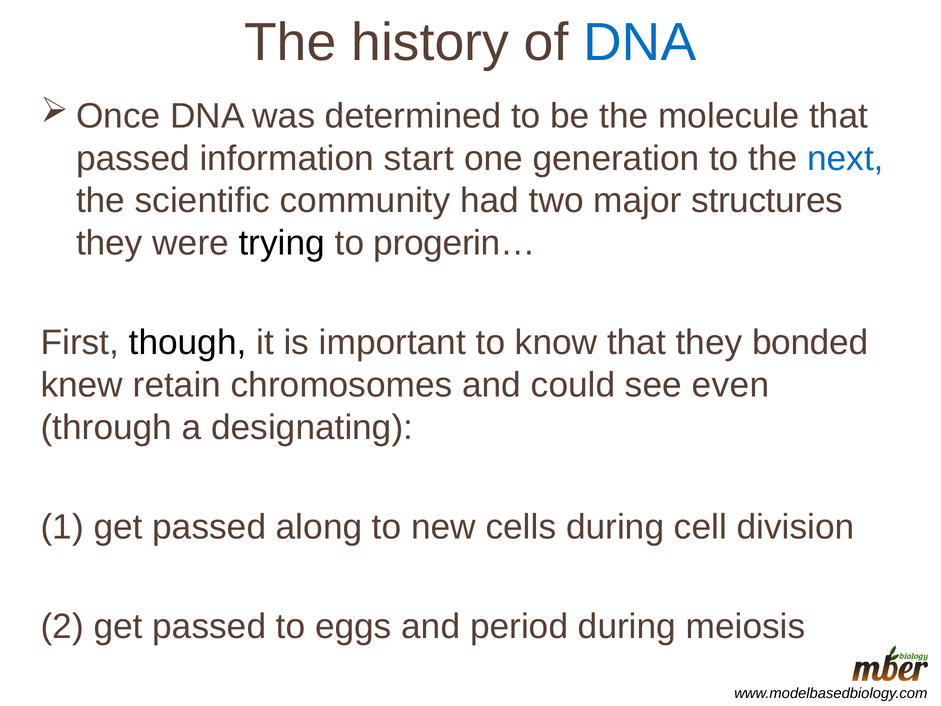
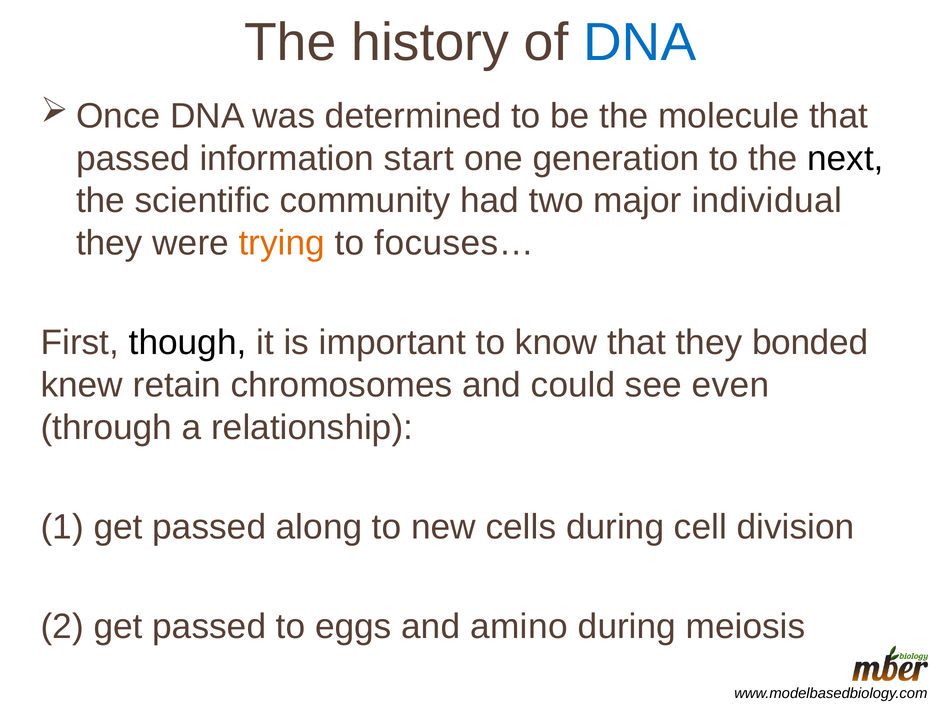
next colour: blue -> black (845, 158)
structures: structures -> individual (767, 201)
trying colour: black -> orange (282, 243)
progerin…: progerin… -> focuses… (454, 243)
designating: designating -> relationship (312, 427)
period: period -> amino (519, 626)
